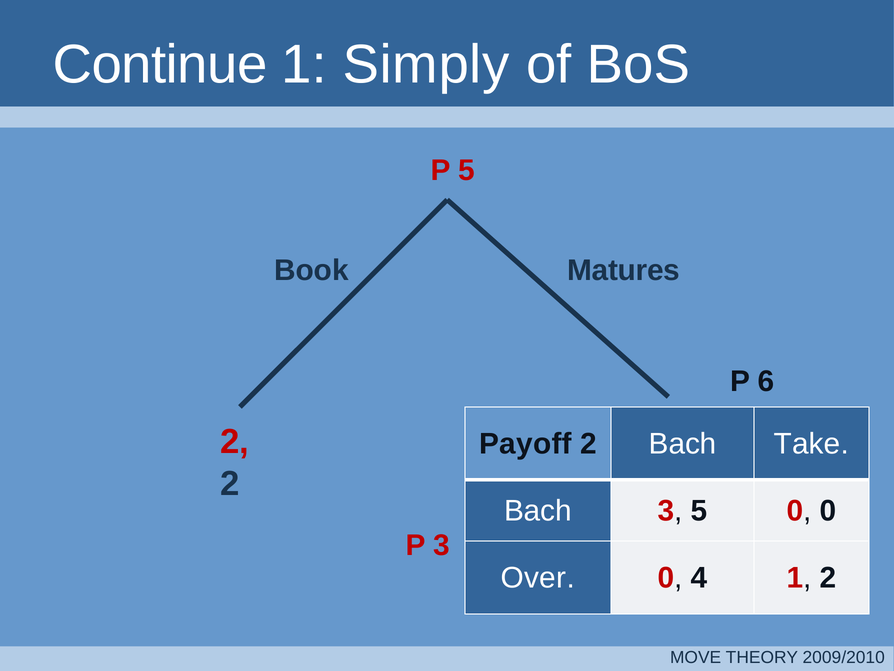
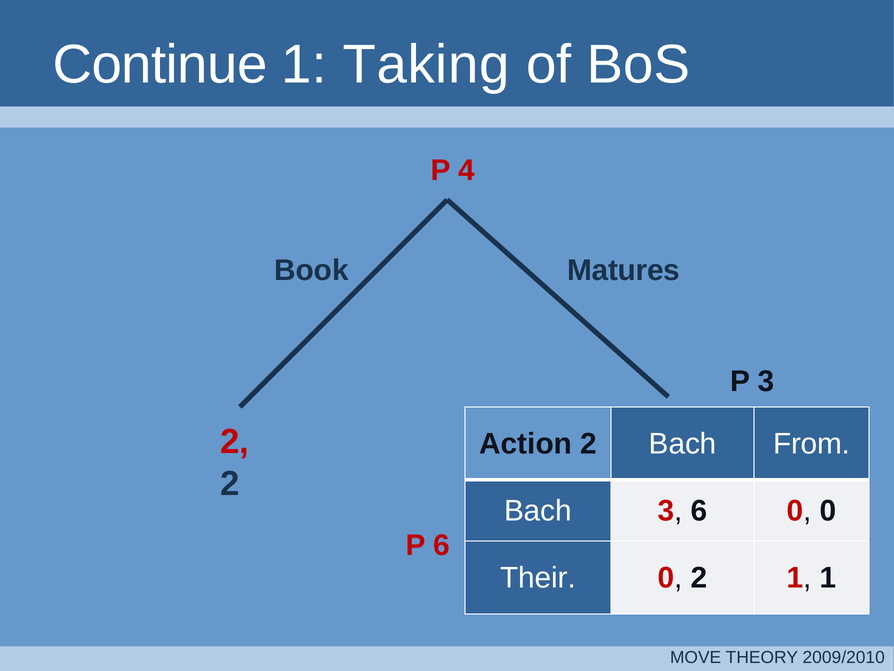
Simply: Simply -> Taking (426, 64)
P 5: 5 -> 4 (467, 170)
P 6: 6 -> 3 (766, 381)
Payoff: Payoff -> Action (526, 444)
Take: Take -> From (812, 444)
3 5: 5 -> 6 (699, 511)
P 3: 3 -> 6 (442, 545)
Over: Over -> Their (538, 578)
0 4: 4 -> 2 (699, 578)
1 2: 2 -> 1 (828, 578)
